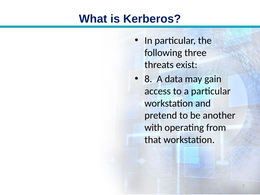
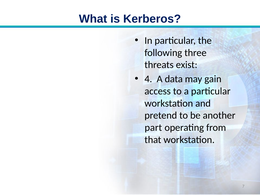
8: 8 -> 4 (148, 79)
with: with -> part (153, 128)
